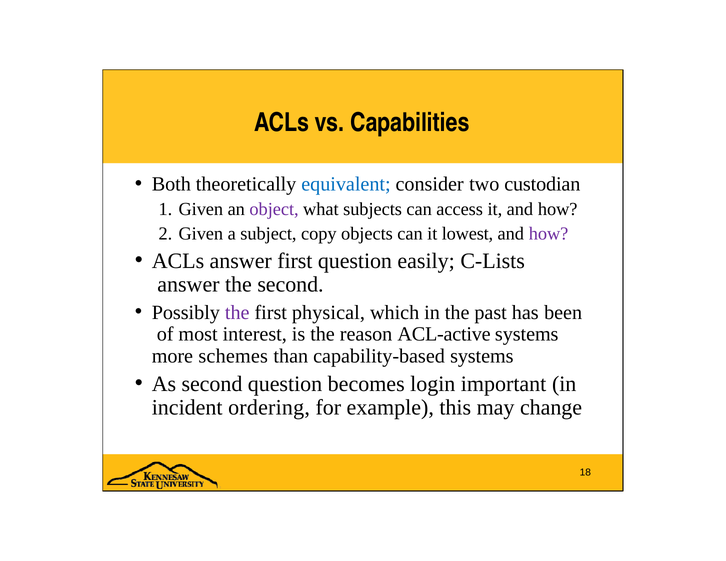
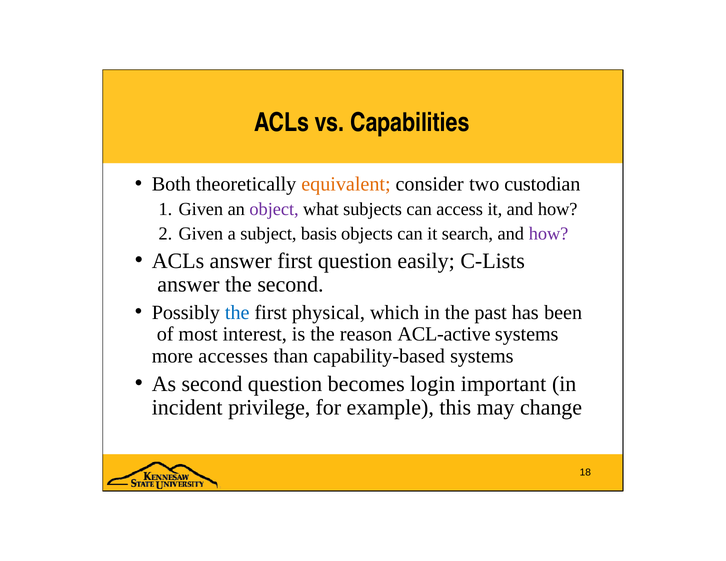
equivalent colour: blue -> orange (346, 184)
copy: copy -> basis (319, 234)
lowest: lowest -> search (467, 234)
the colour: purple -> blue (237, 312)
schemes: schemes -> accesses (233, 356)
ordering: ordering -> privilege (269, 408)
